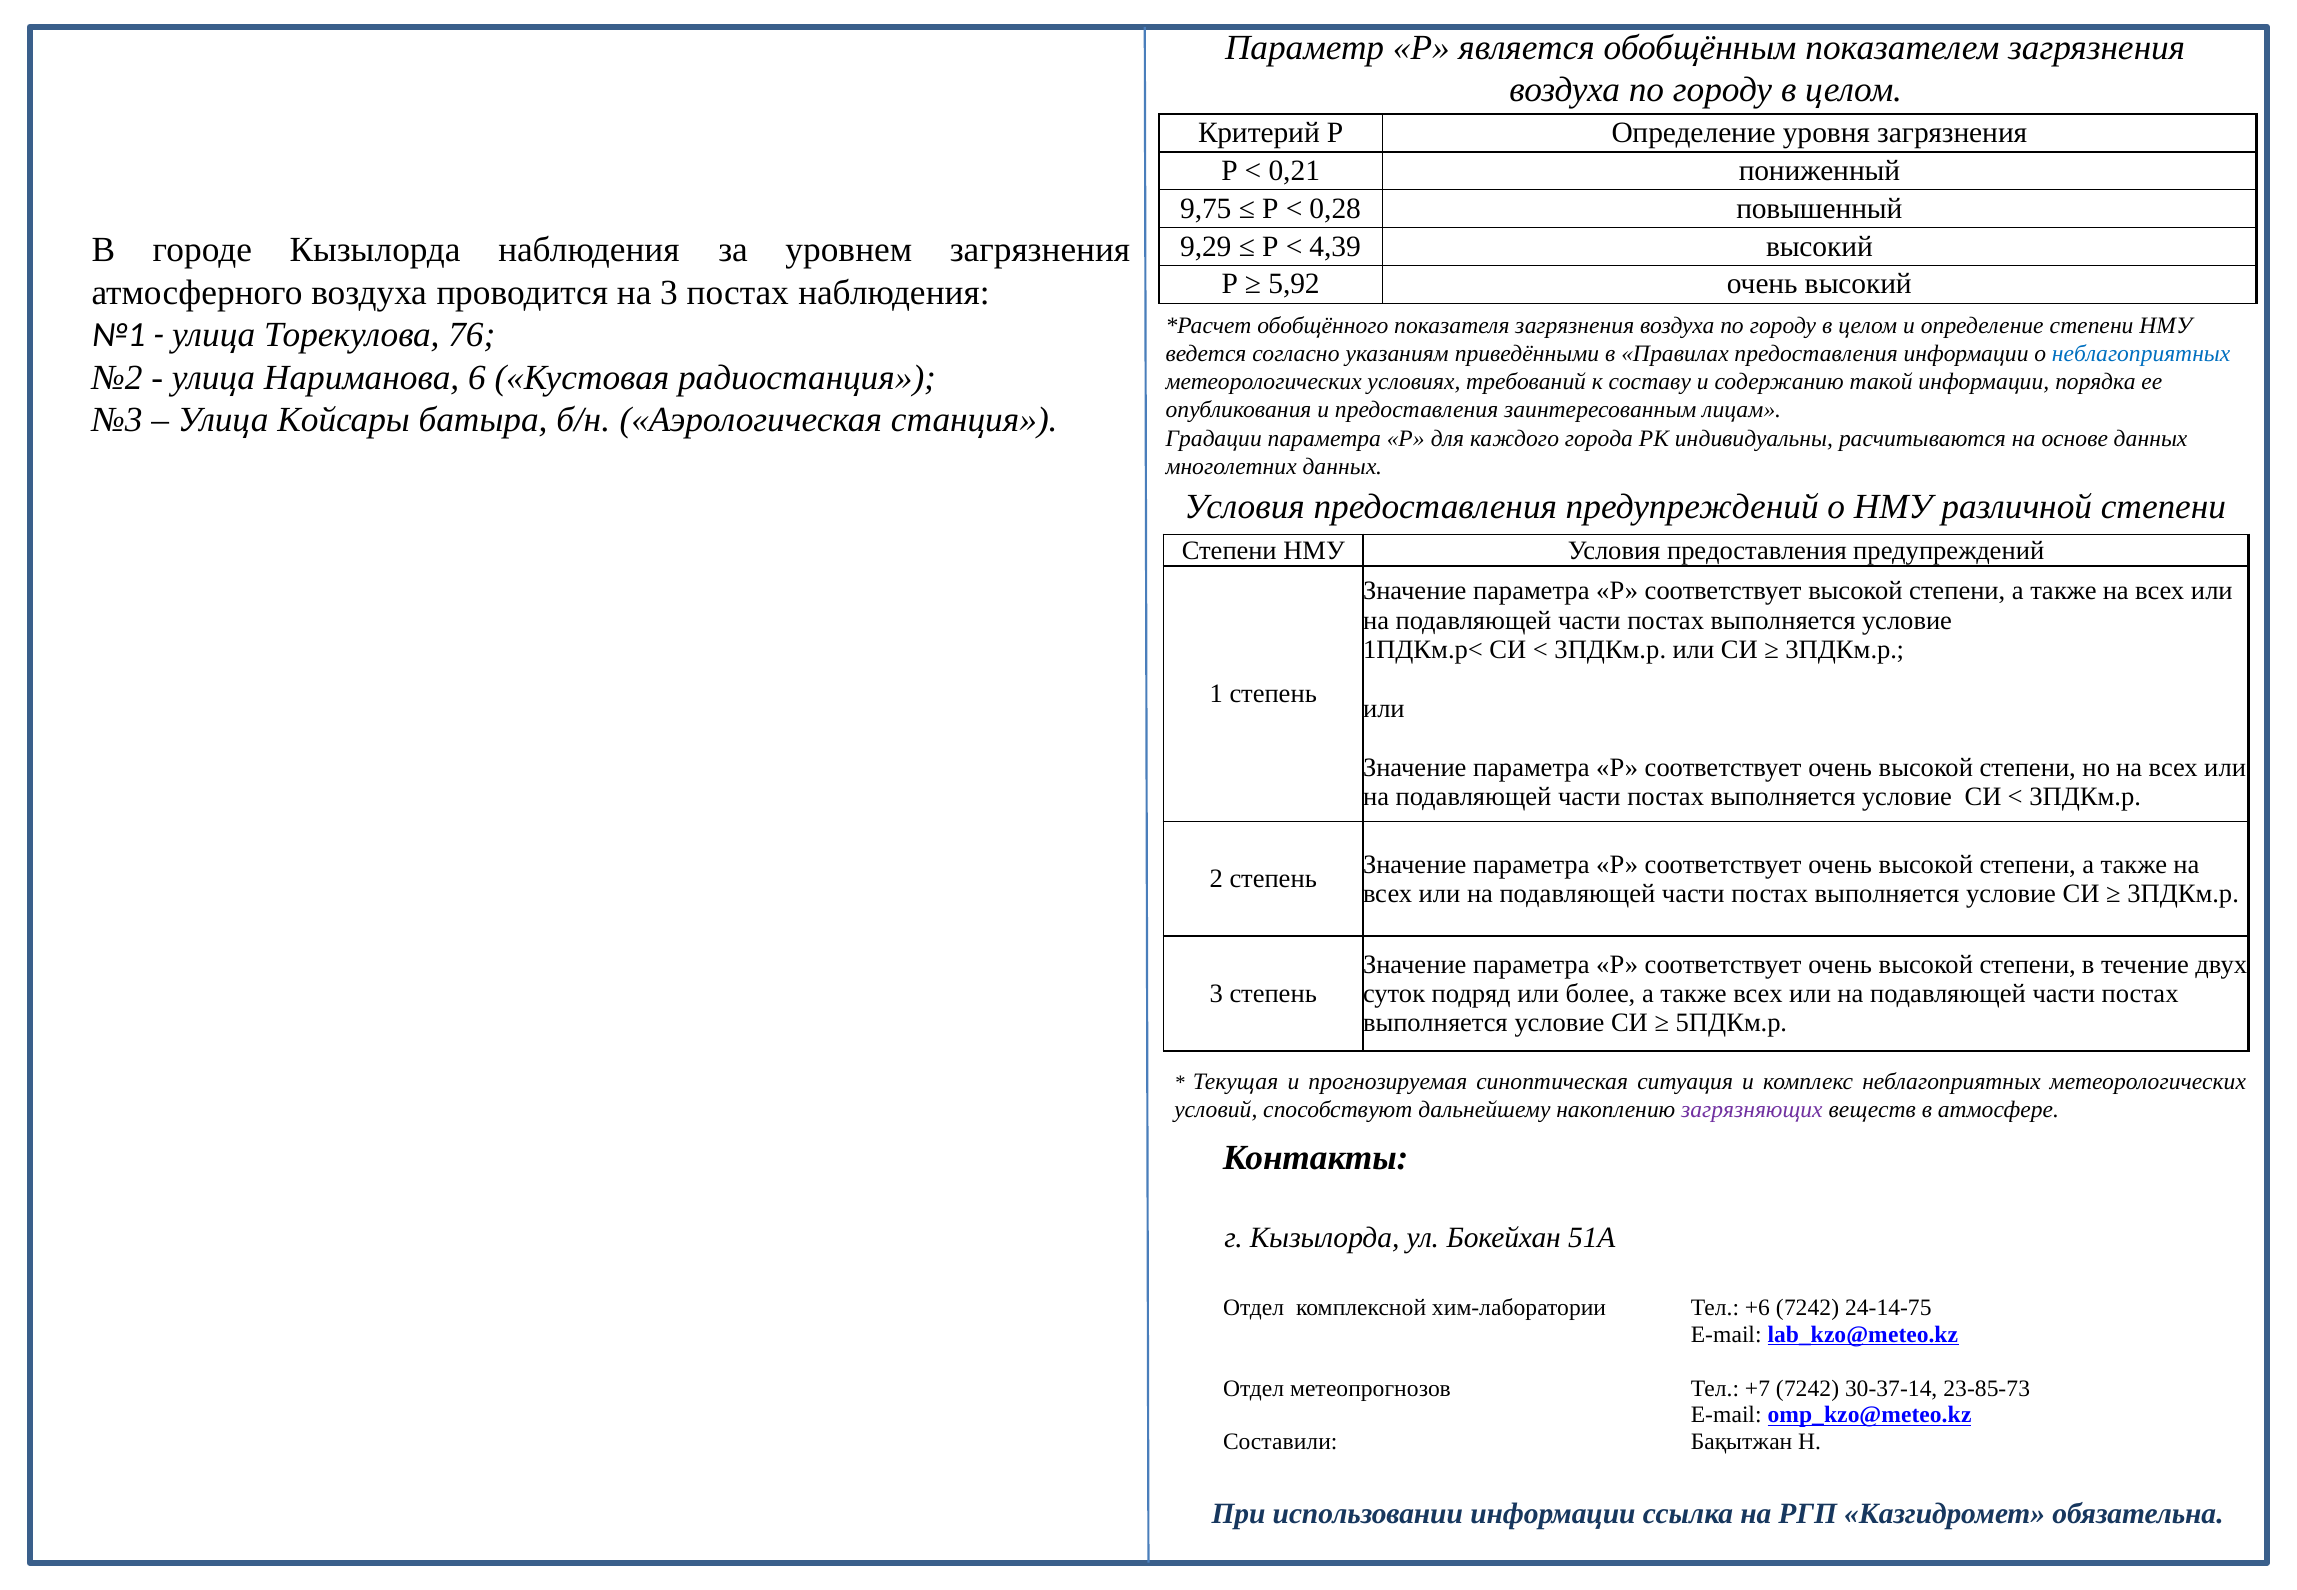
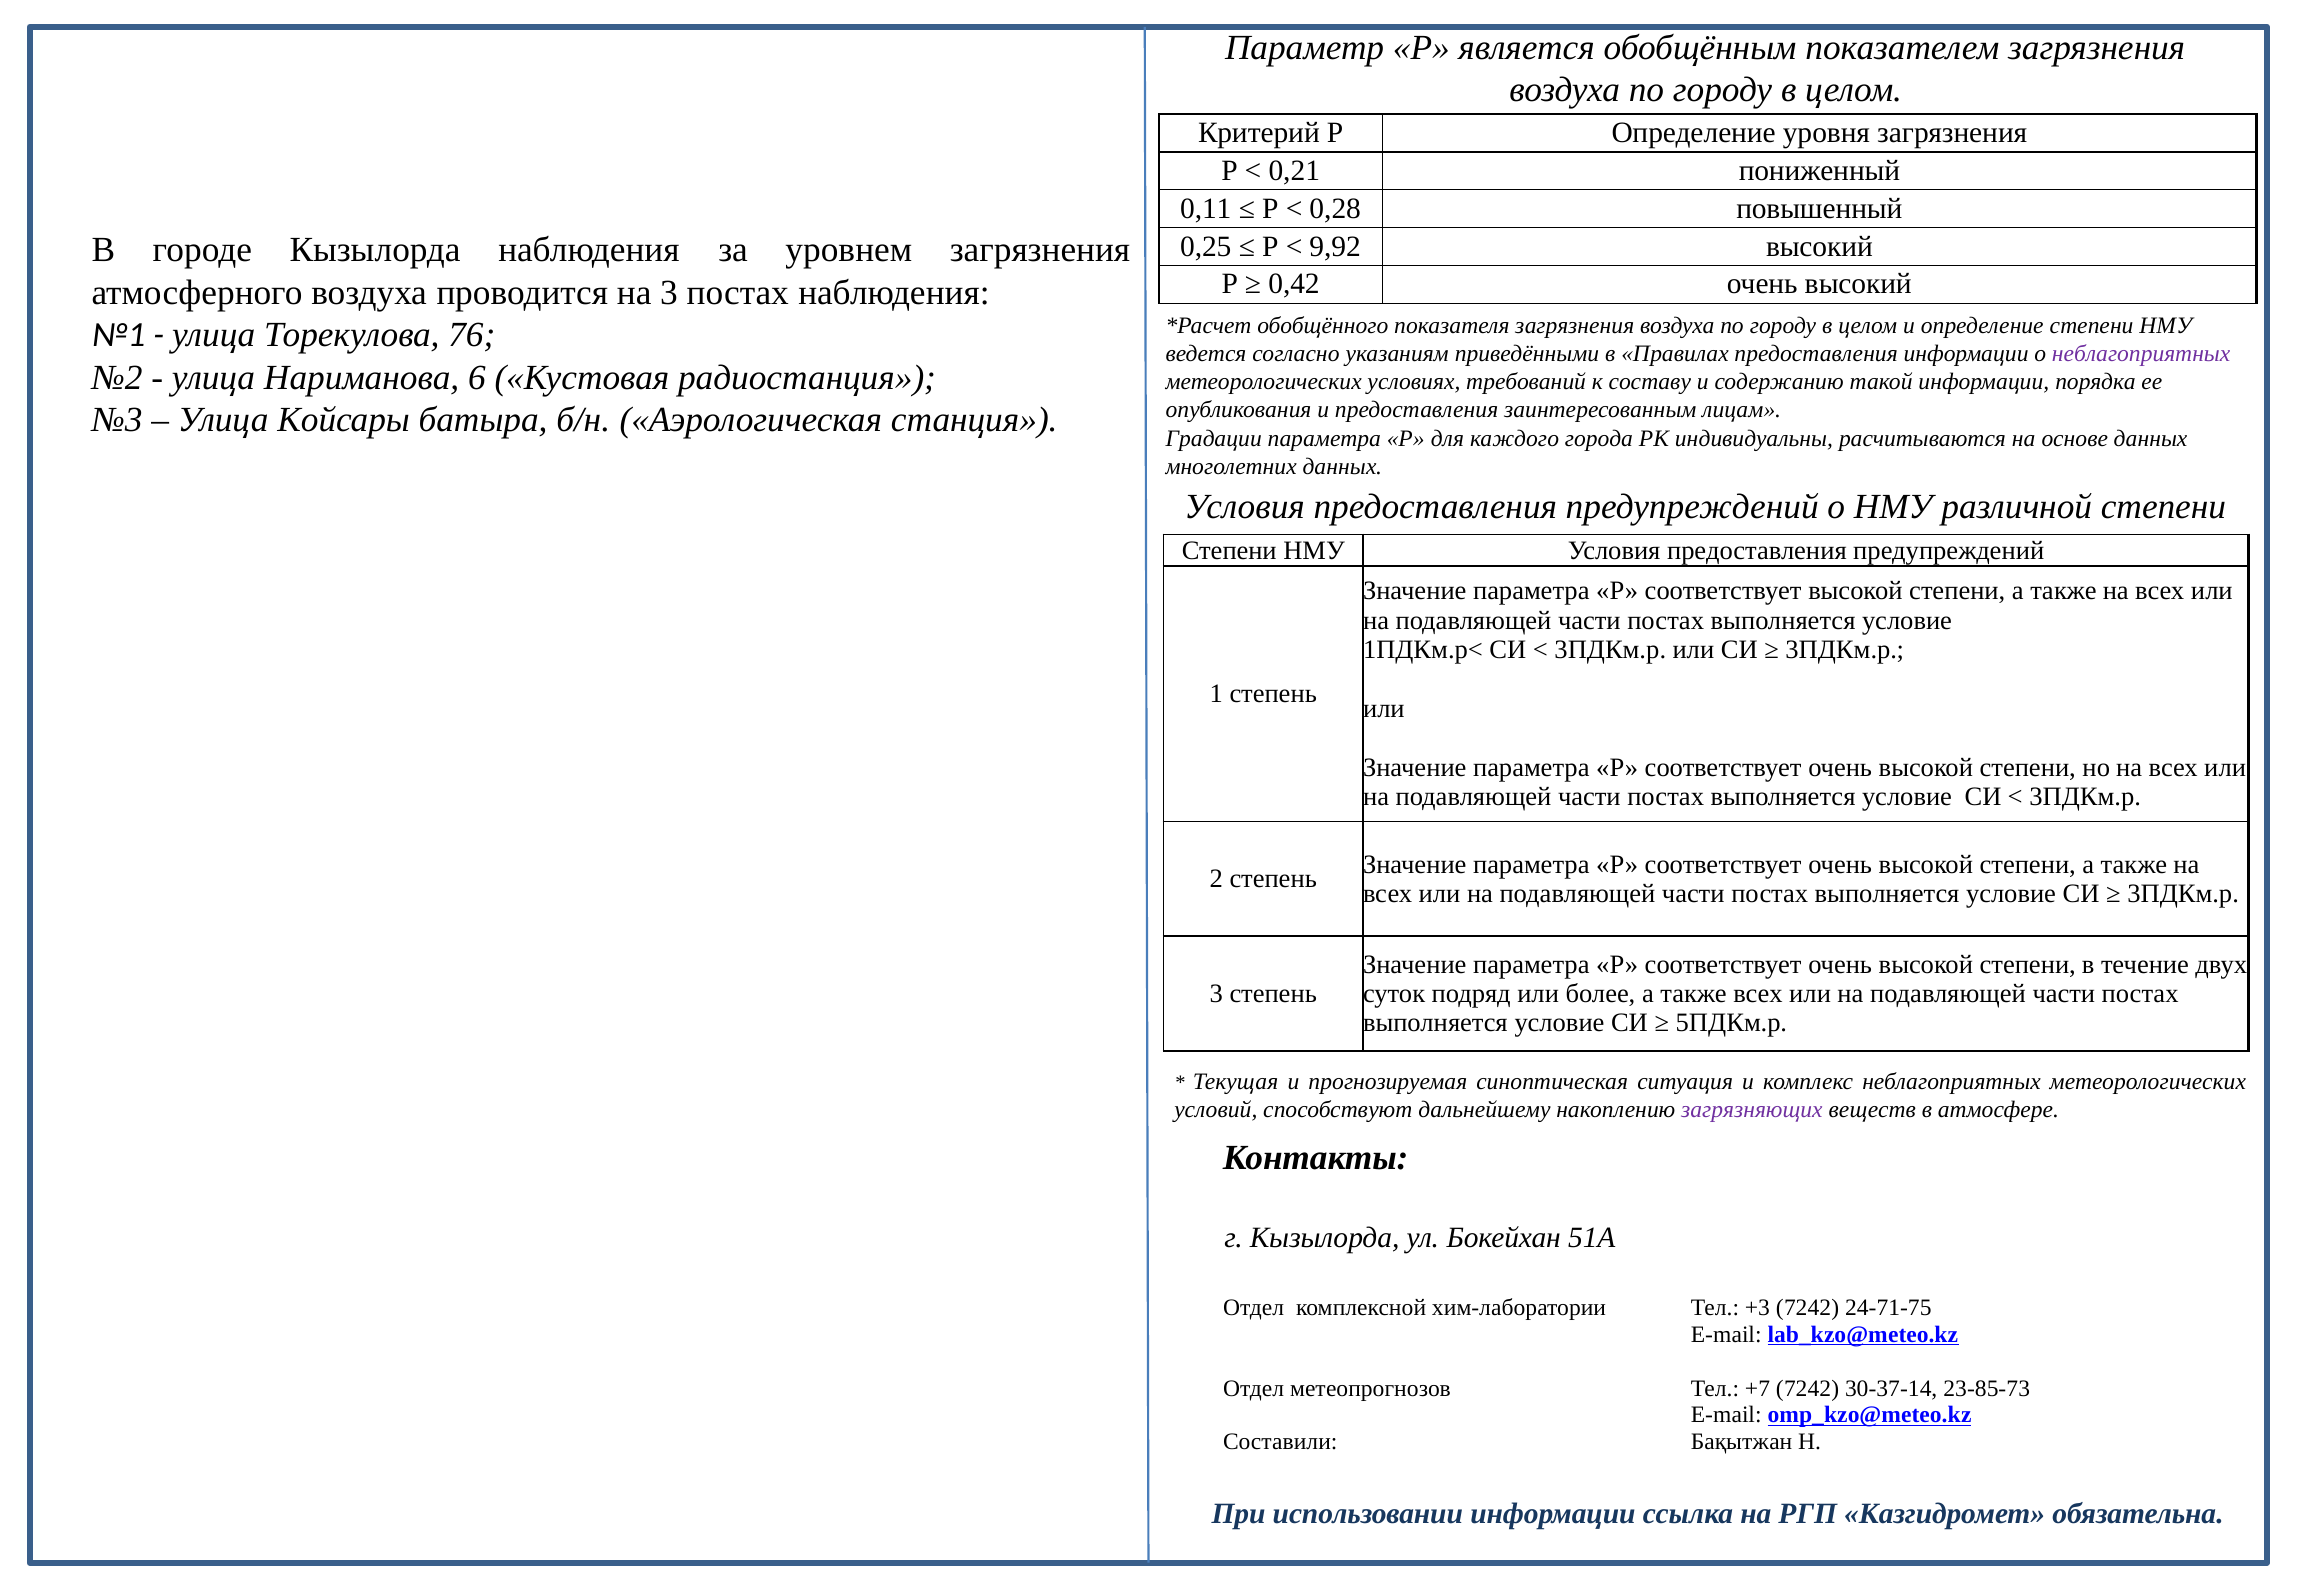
9,75: 9,75 -> 0,11 (1206, 208)
9,29: 9,29 -> 0,25 (1206, 246)
4,39: 4,39 -> 9,92 (1335, 246)
5,92: 5,92 -> 0,42 (1294, 284)
неблагоприятных colour: blue -> purple (2141, 354)
+6: +6 -> +3 (1757, 1308)
24-14-75: 24-14-75 -> 24-71-75 (1888, 1308)
